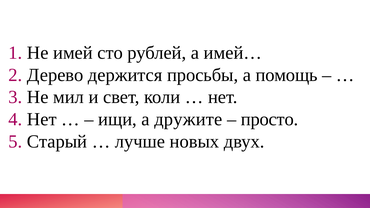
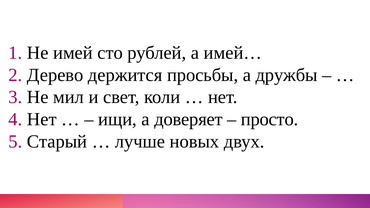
помощь: помощь -> дружбы (287, 75)
дружите: дружите -> доверяет (189, 119)
